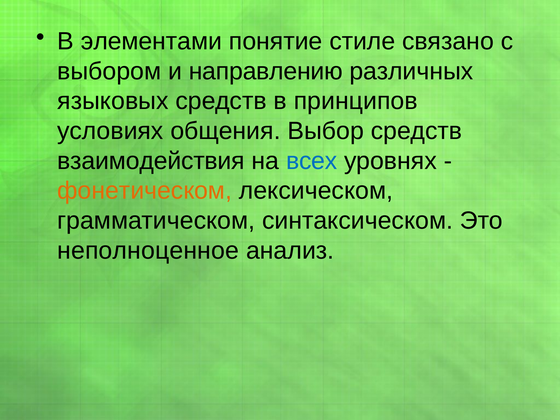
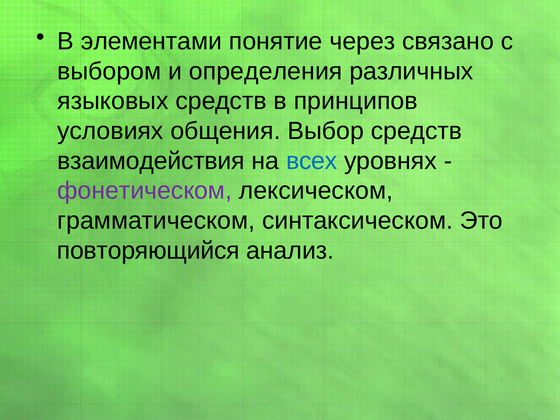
стиле: стиле -> через (362, 41)
направлению: направлению -> определения (266, 71)
фонетическом colour: orange -> purple (145, 191)
неполноценное: неполноценное -> повторяющийся (148, 250)
